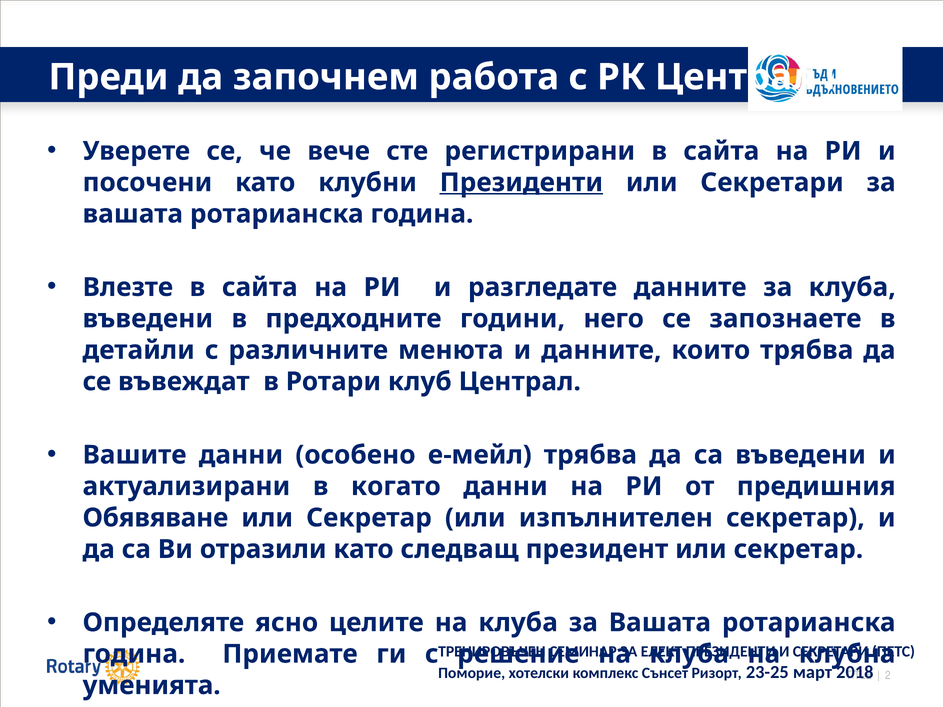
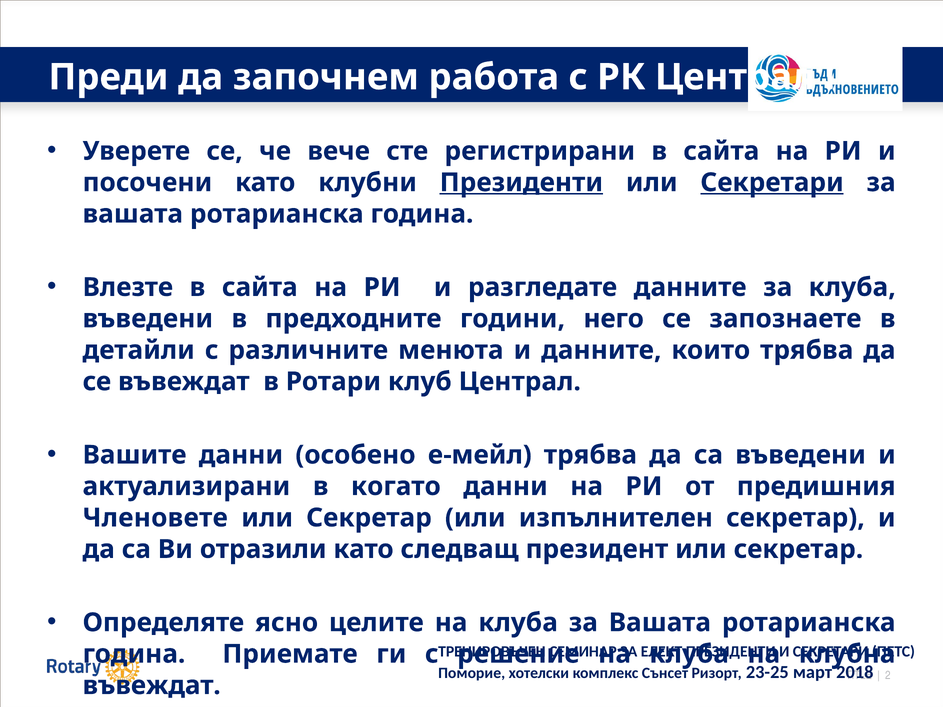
Секретари underline: none -> present (772, 183)
Обявяване: Обявяване -> Членовете (155, 518)
уменията: уменията -> въвеждат (152, 686)
